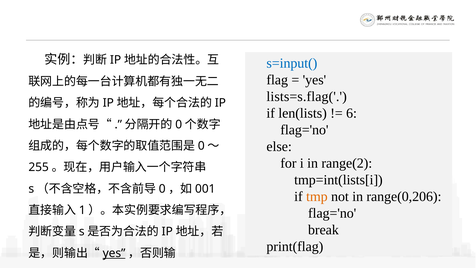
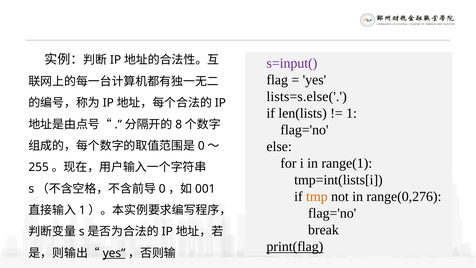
s=input( colour: blue -> purple (292, 63)
lists=s.flag(: lists=s.flag( -> lists=s.else( (307, 96)
6: 6 -> 1 (352, 113)
0: 0 -> 8 (179, 124)
range(2: range(2 -> range(1 (347, 163)
range(0,206: range(0,206 -> range(0,276 (404, 196)
print(flag underline: none -> present (295, 246)
